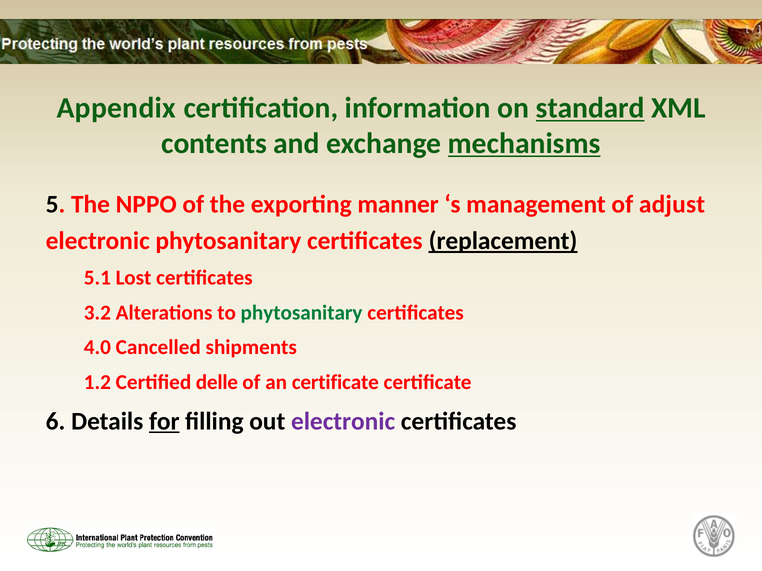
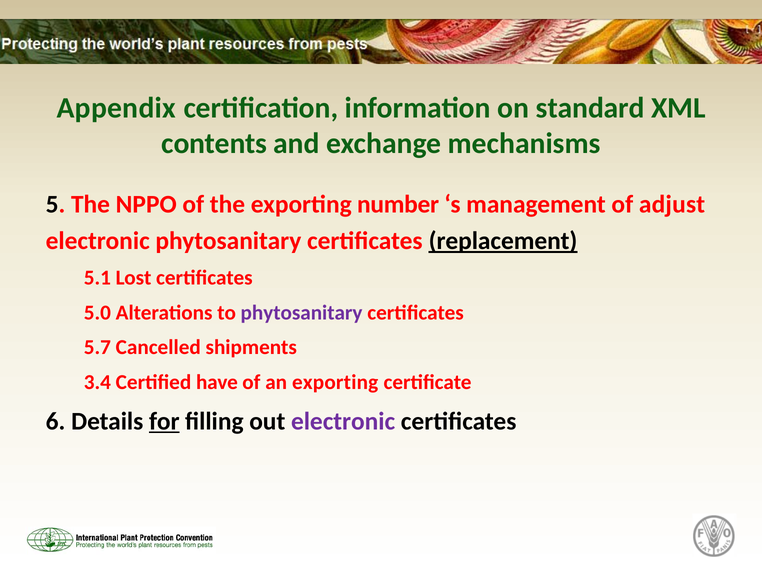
standard underline: present -> none (590, 108)
mechanisms underline: present -> none (524, 144)
manner: manner -> number (398, 205)
3.2: 3.2 -> 5.0 (97, 313)
phytosanitary colour: green -> purple (302, 313)
4.0: 4.0 -> 5.7 (97, 348)
1.2: 1.2 -> 3.4 (97, 382)
delle: delle -> have (217, 382)
an certificate: certificate -> exporting (335, 382)
